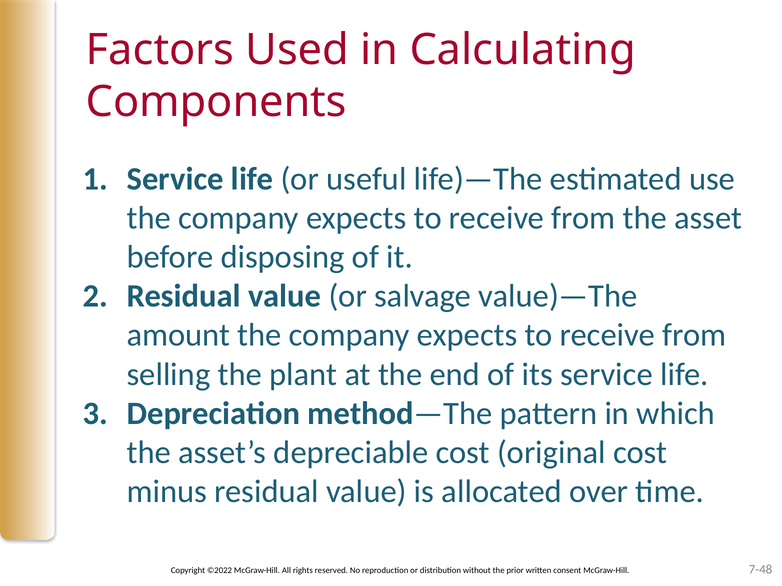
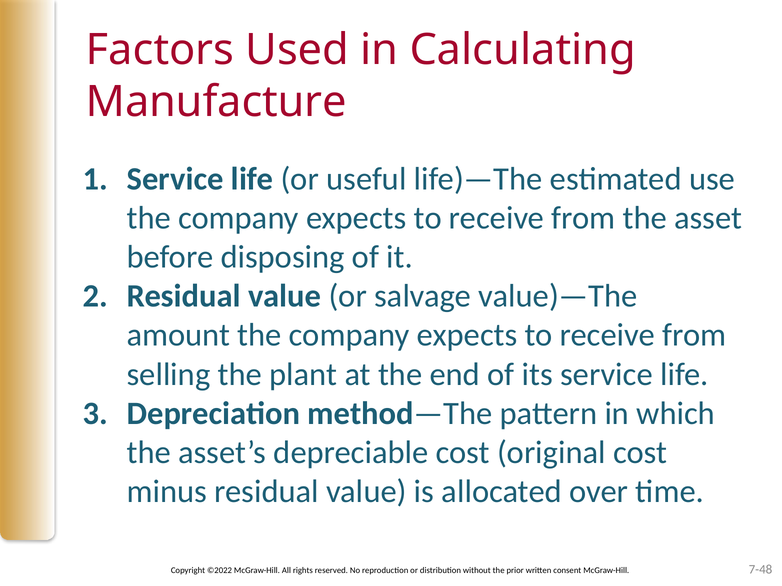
Components: Components -> Manufacture (216, 102)
